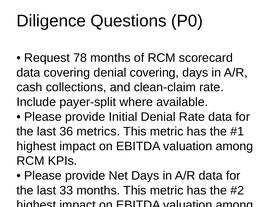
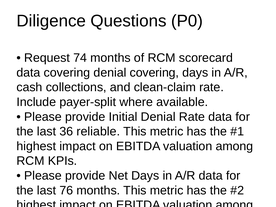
78: 78 -> 74 (80, 58)
metrics: metrics -> reliable (98, 131)
33: 33 -> 76 (66, 190)
